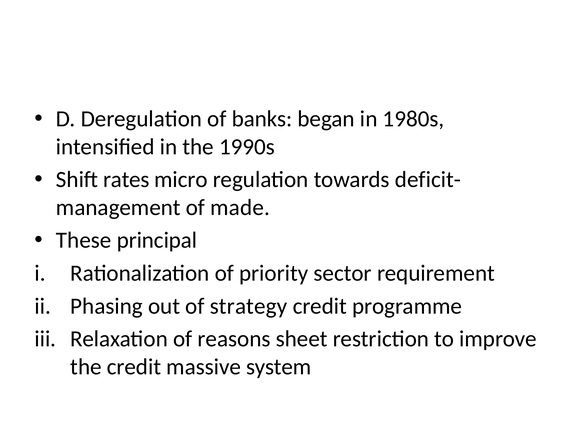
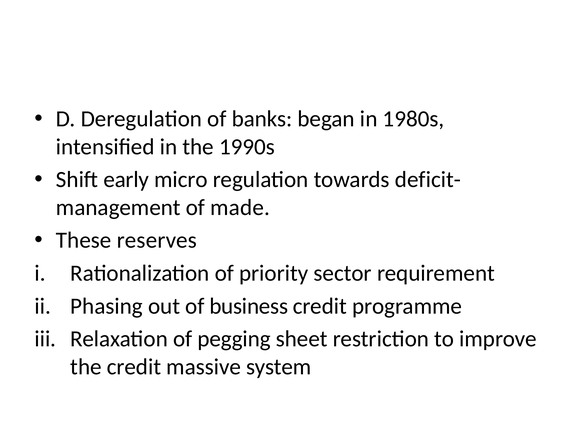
rates: rates -> early (126, 179)
principal: principal -> reserves (157, 240)
strategy: strategy -> business (249, 306)
reasons: reasons -> pegging (234, 339)
